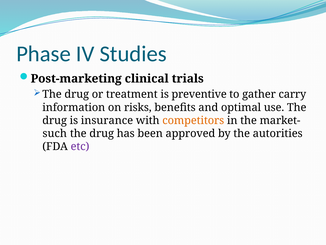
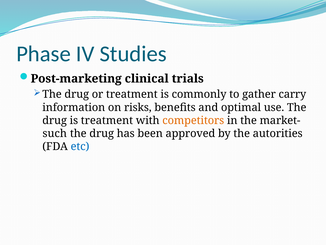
preventive: preventive -> commonly (199, 94)
is insurance: insurance -> treatment (107, 120)
etc colour: purple -> blue (80, 146)
